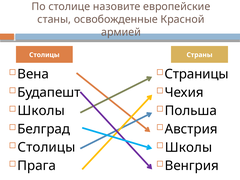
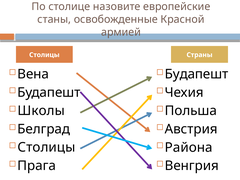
Страницы: Страницы -> Будапешт (197, 74)
Школы: Школы -> Района (189, 147)
